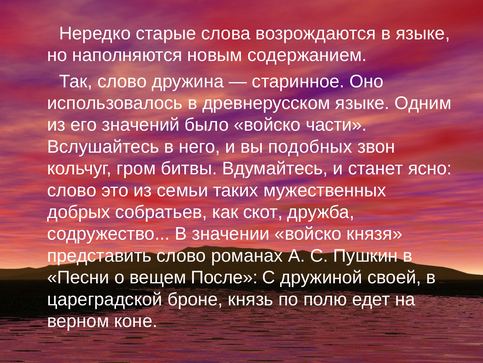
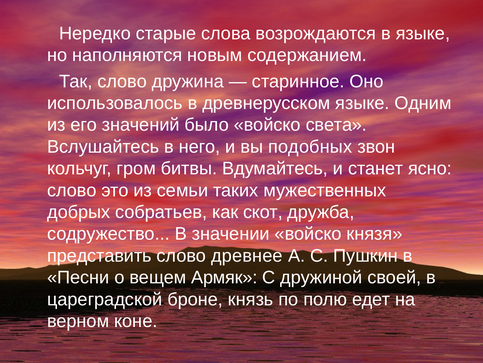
части: части -> света (336, 125)
романах: романах -> древнее (247, 255)
После: После -> Армяк (224, 277)
